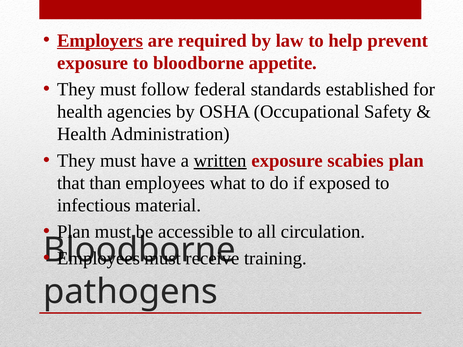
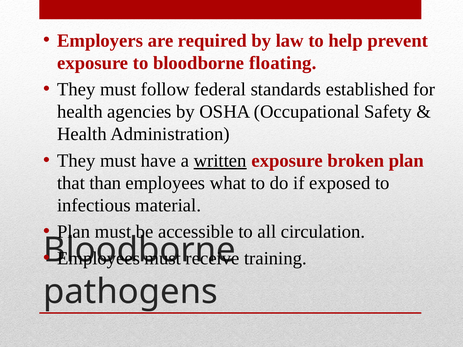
Employers underline: present -> none (100, 41)
appetite: appetite -> floating (283, 63)
scabies: scabies -> broken (356, 161)
